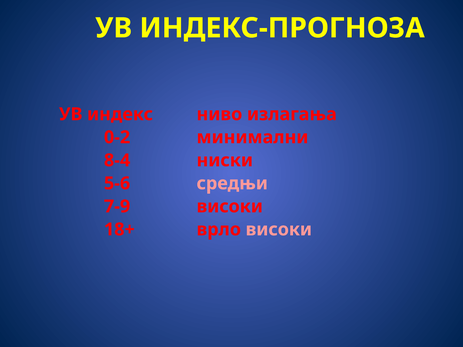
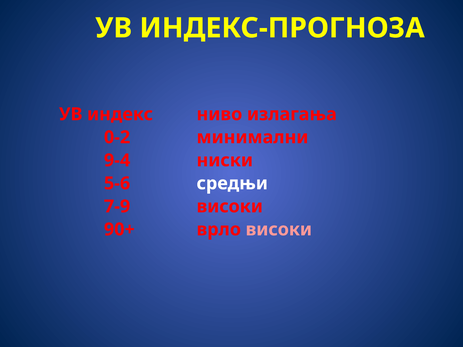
8-4: 8-4 -> 9-4 (117, 160)
средњи colour: pink -> white (232, 184)
18+: 18+ -> 90+ (119, 230)
